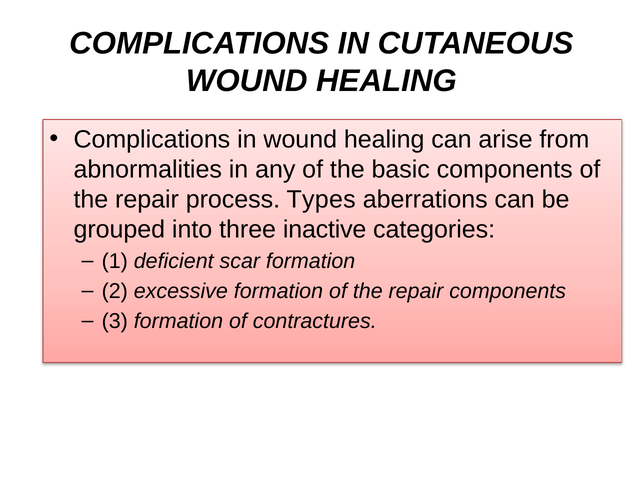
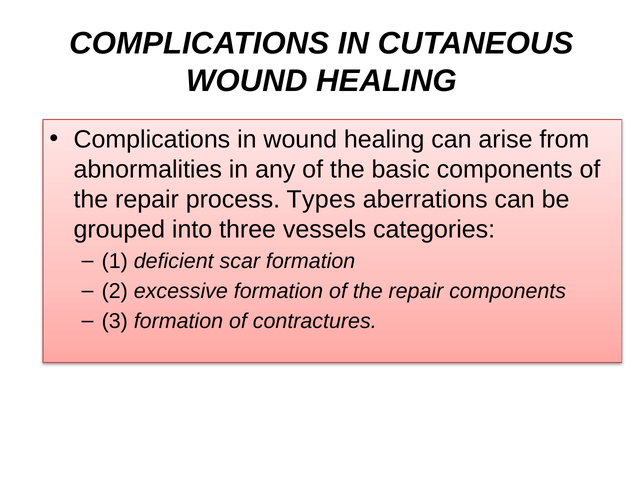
inactive: inactive -> vessels (325, 230)
